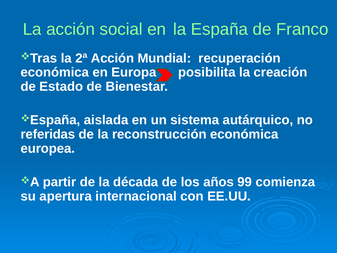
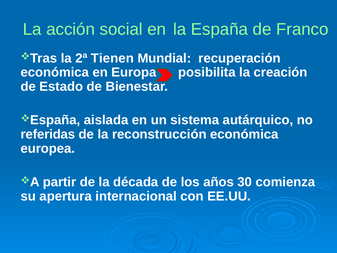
2ª Acción: Acción -> Tienen (112, 58)
99: 99 -> 30 (245, 182)
